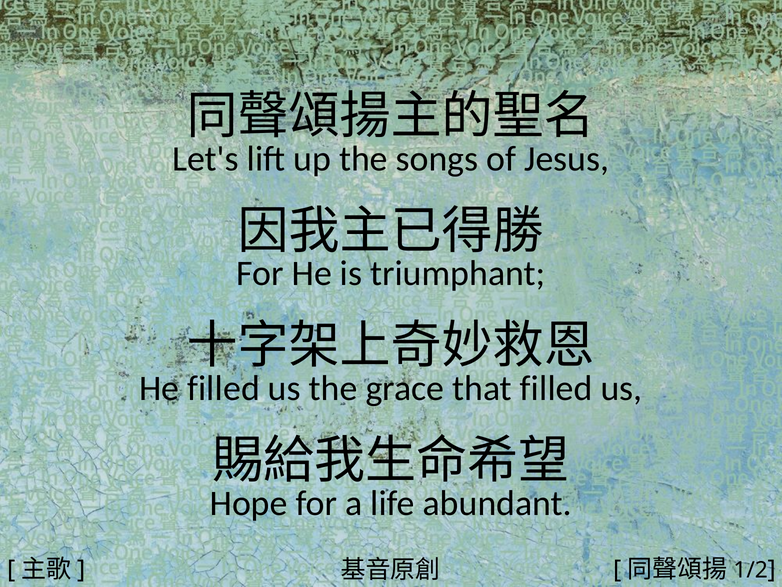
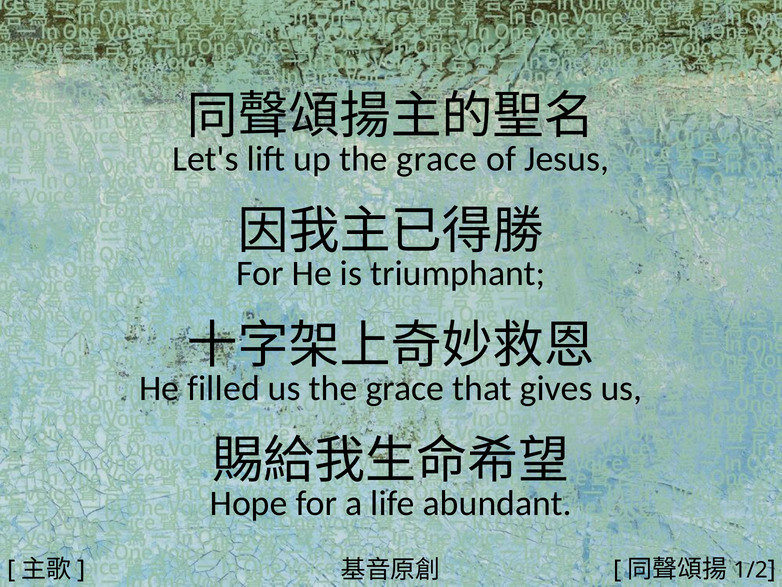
up the songs: songs -> grace (437, 159)
that filled: filled -> gives (556, 388)
